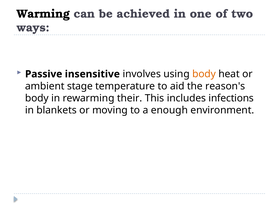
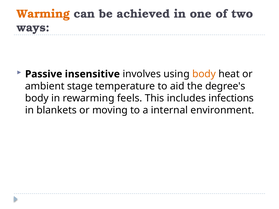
Warming colour: black -> orange (43, 14)
reason's: reason's -> degree's (225, 86)
their: their -> feels (130, 98)
enough: enough -> internal (169, 110)
